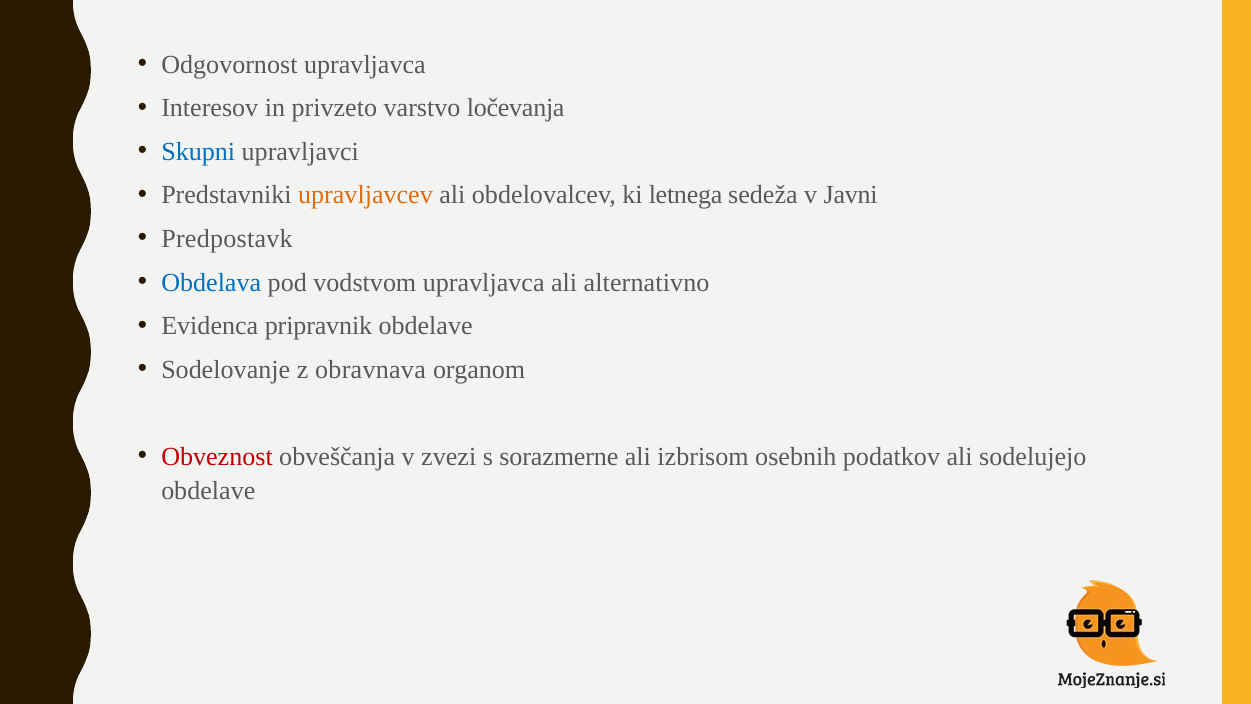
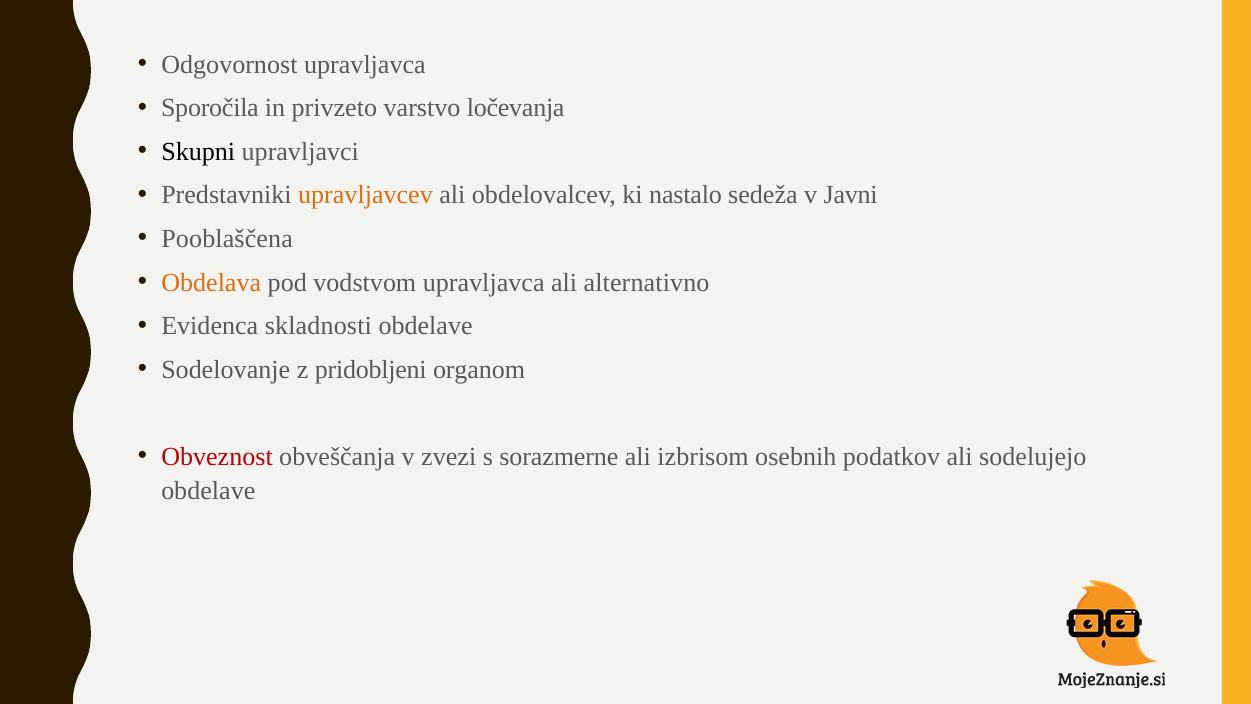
Interesov: Interesov -> Sporočila (210, 108)
Skupni colour: blue -> black (198, 152)
letnega: letnega -> nastalo (686, 195)
Predpostavk: Predpostavk -> Pooblaščena (227, 239)
Obdelava colour: blue -> orange (211, 282)
pripravnik: pripravnik -> skladnosti (318, 326)
obravnava: obravnava -> pridobljeni (371, 369)
